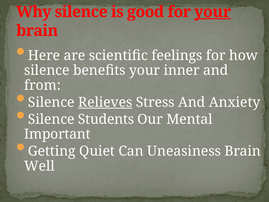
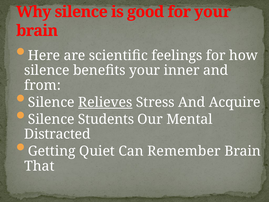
your underline: present -> none (213, 12)
Anxiety: Anxiety -> Acquire (235, 102)
Important: Important -> Distracted (57, 134)
Uneasiness: Uneasiness -> Remember (184, 151)
Well: Well -> That (39, 166)
